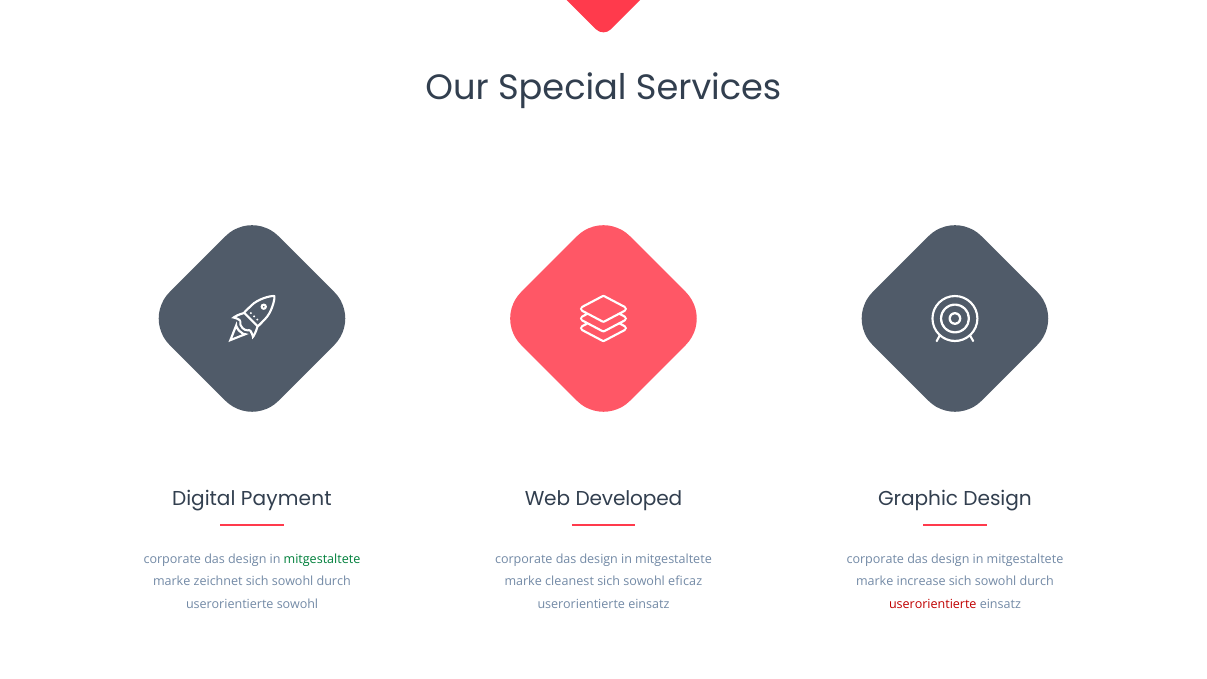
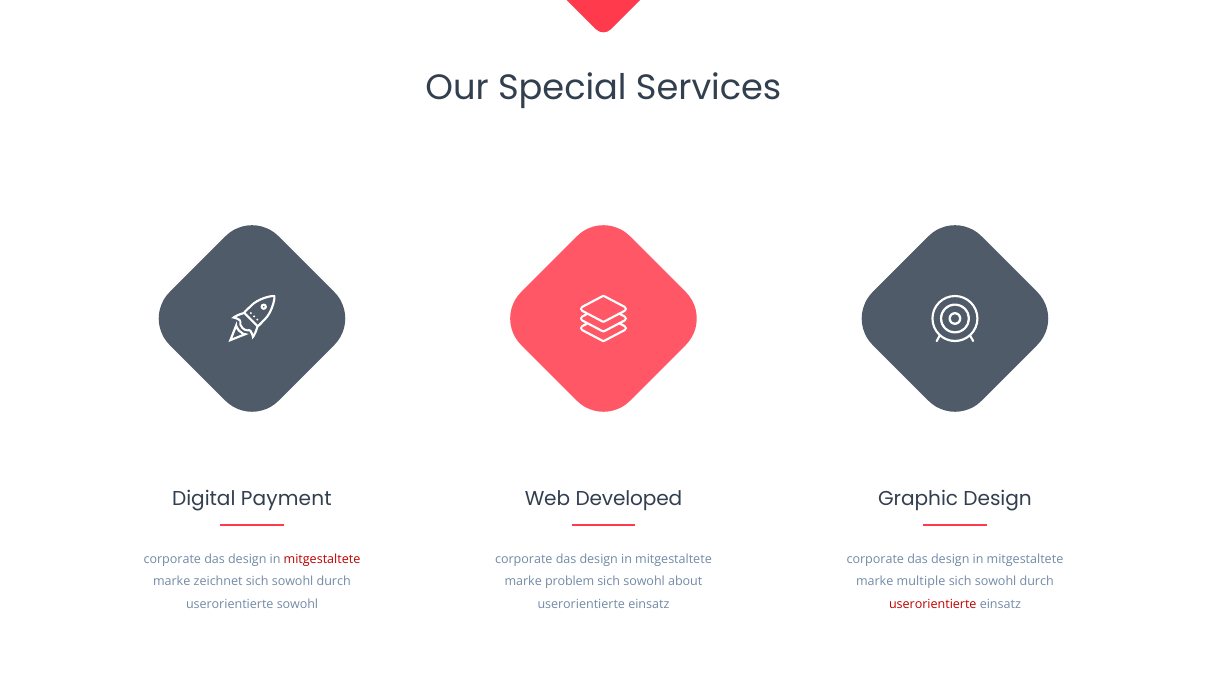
mitgestaltete colour: green -> red (322, 559)
cleanest: cleanest -> problem (570, 581)
eficaz: eficaz -> about (685, 581)
increase: increase -> multiple (921, 581)
